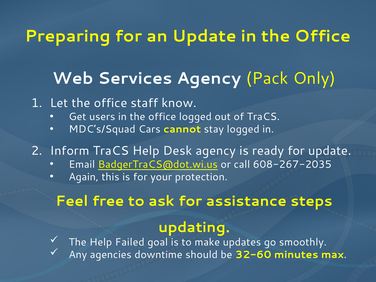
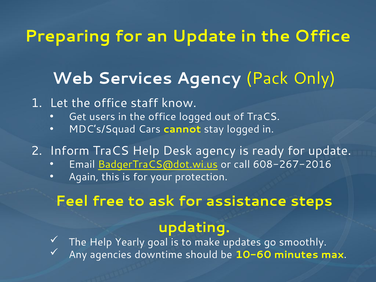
608-267-2035: 608-267-2035 -> 608-267-2016 (292, 164)
Failed: Failed -> Yearly (130, 242)
32-60: 32-60 -> 10-60 (253, 255)
